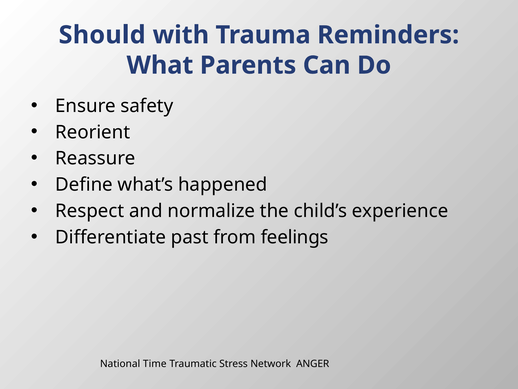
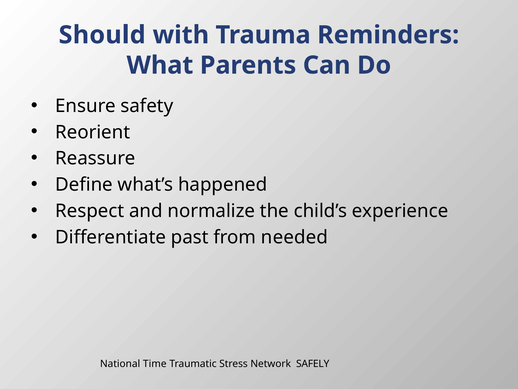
feelings: feelings -> needed (295, 237)
ANGER: ANGER -> SAFELY (313, 363)
